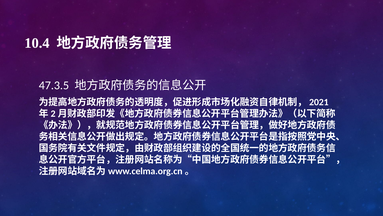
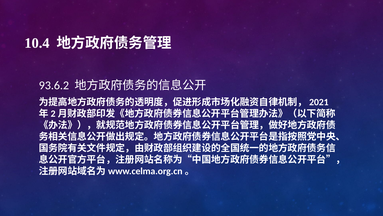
47.3.5: 47.3.5 -> 93.6.2 (54, 85)
